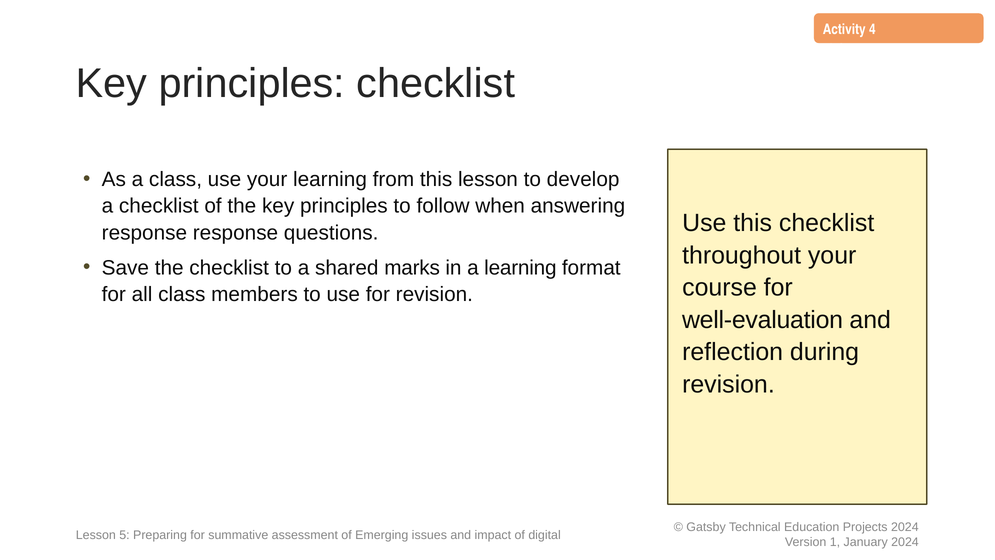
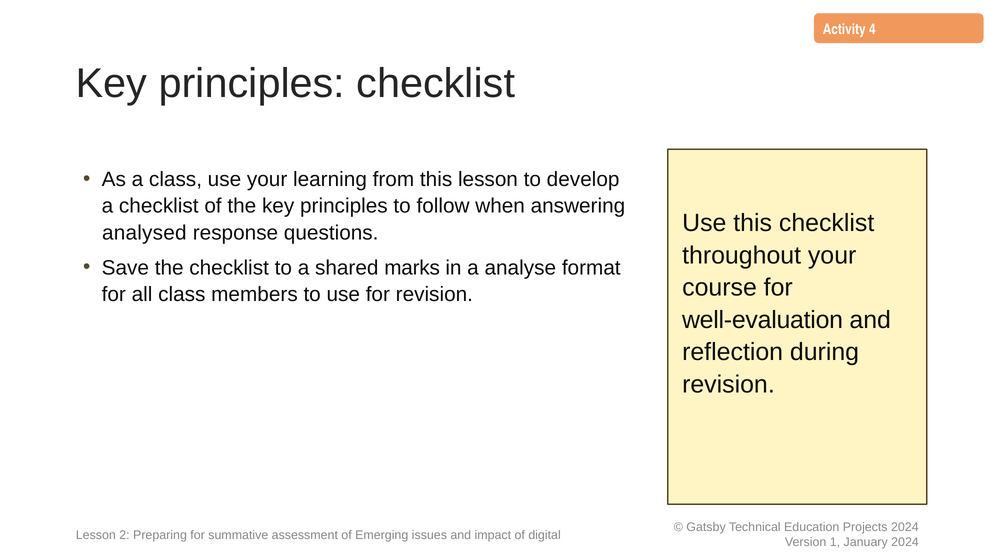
response: response -> analysed (144, 233)
a learning: learning -> analyse (520, 268)
5: 5 -> 2 (124, 535)
